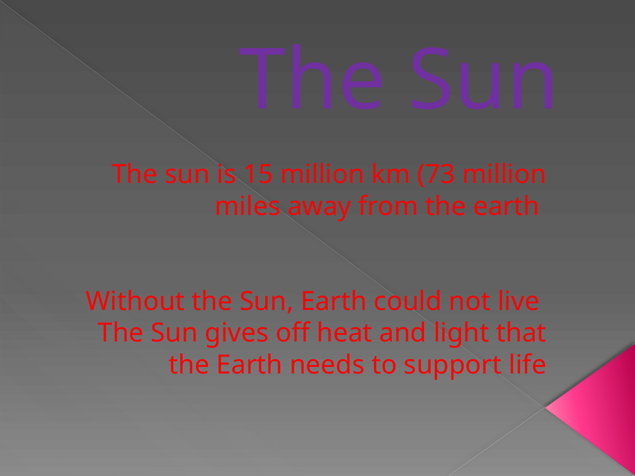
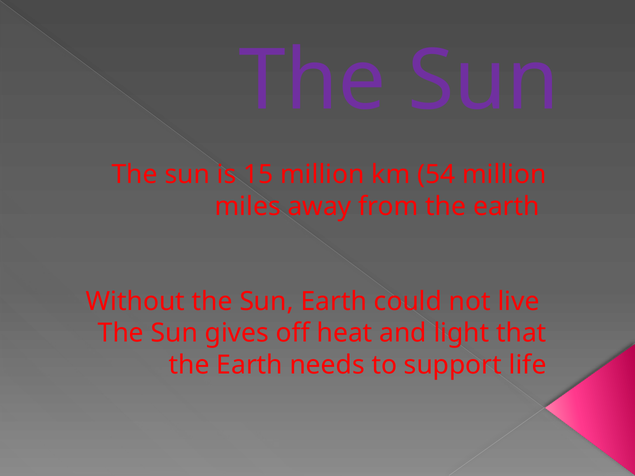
73: 73 -> 54 (436, 175)
